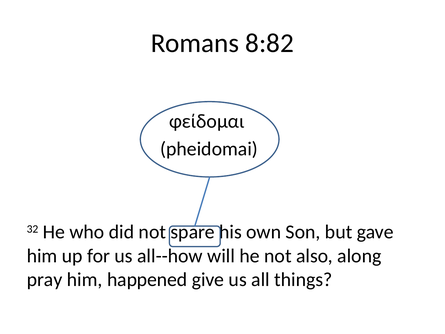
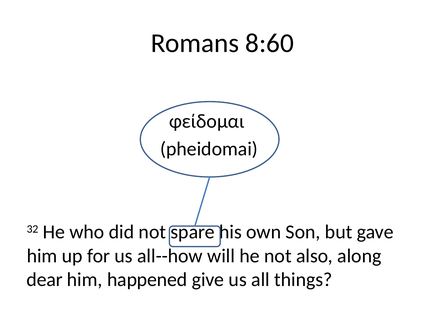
8:82: 8:82 -> 8:60 (270, 43)
pray: pray -> dear (45, 279)
